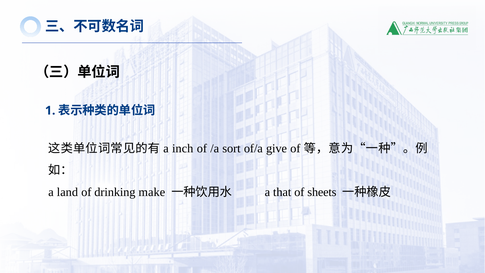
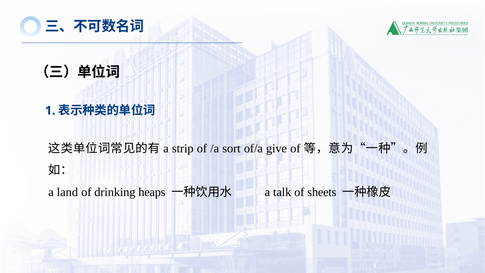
inch: inch -> strip (183, 148)
make: make -> heaps (152, 192)
that: that -> talk (282, 192)
